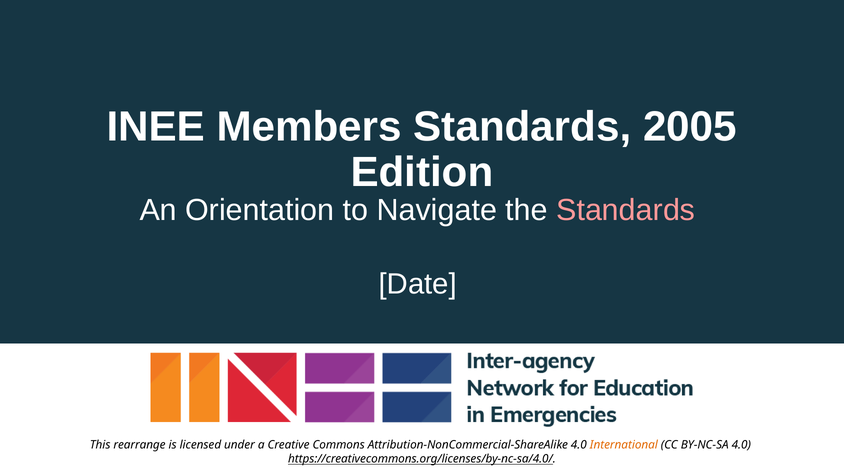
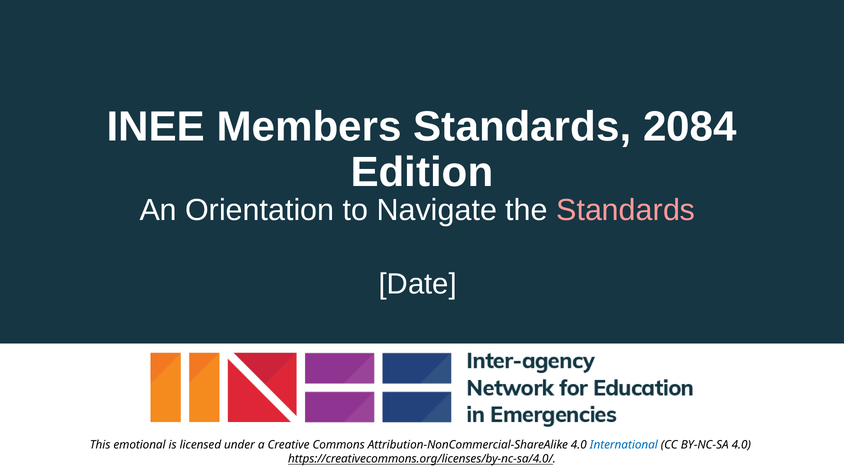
2005: 2005 -> 2084 (690, 127)
rearrange: rearrange -> emotional (140, 445)
International colour: orange -> blue (624, 445)
